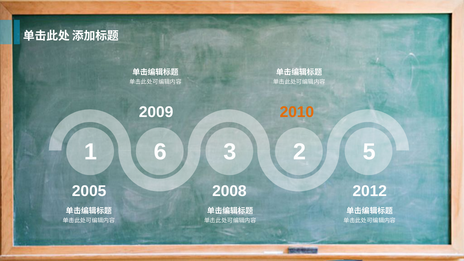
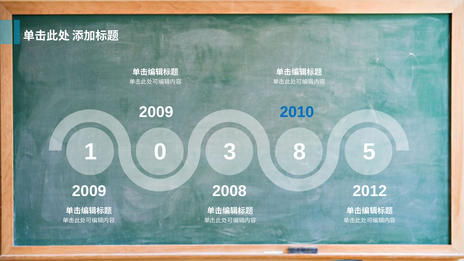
2010 colour: orange -> blue (297, 112)
6: 6 -> 0 (160, 152)
2: 2 -> 8 (300, 152)
2005: 2005 -> 2009 (89, 191)
